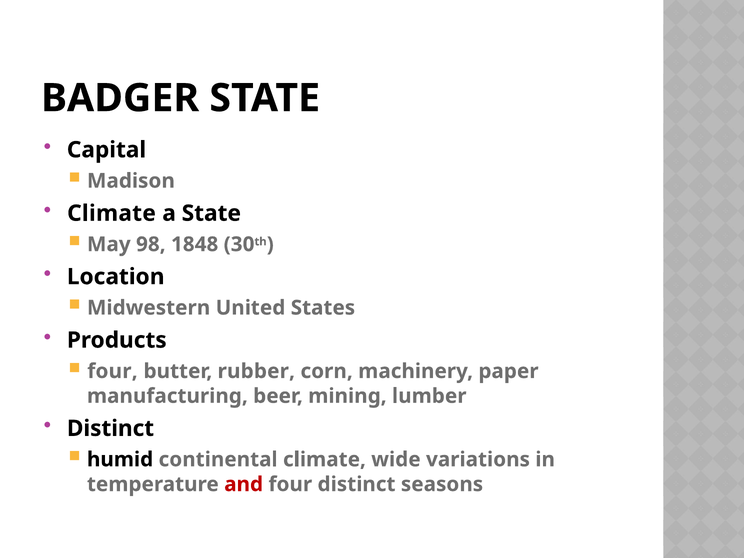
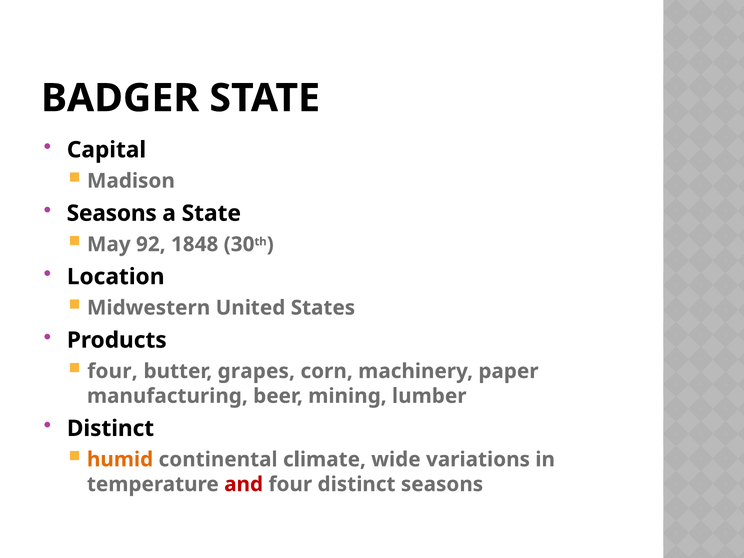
Climate: Climate -> Seasons (112, 213)
98: 98 -> 92 (151, 244)
rubber: rubber -> grapes (256, 371)
humid colour: black -> orange (120, 459)
